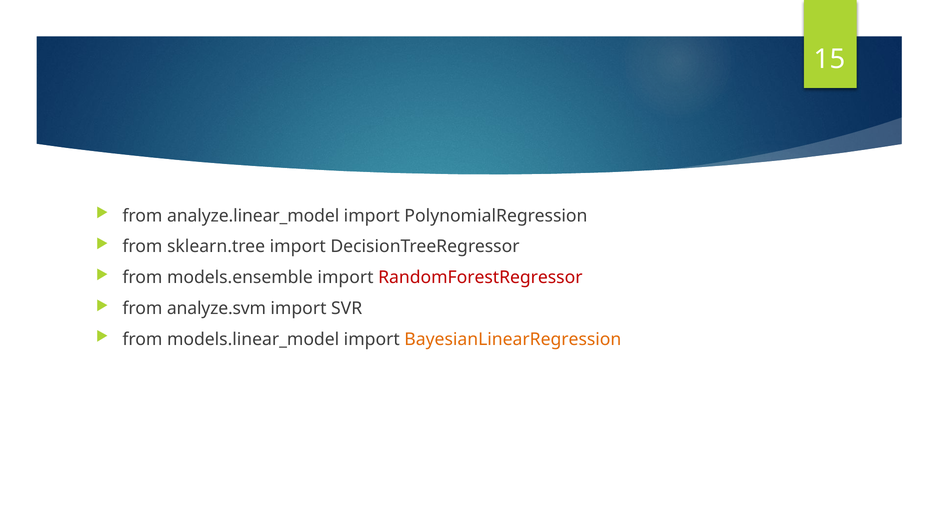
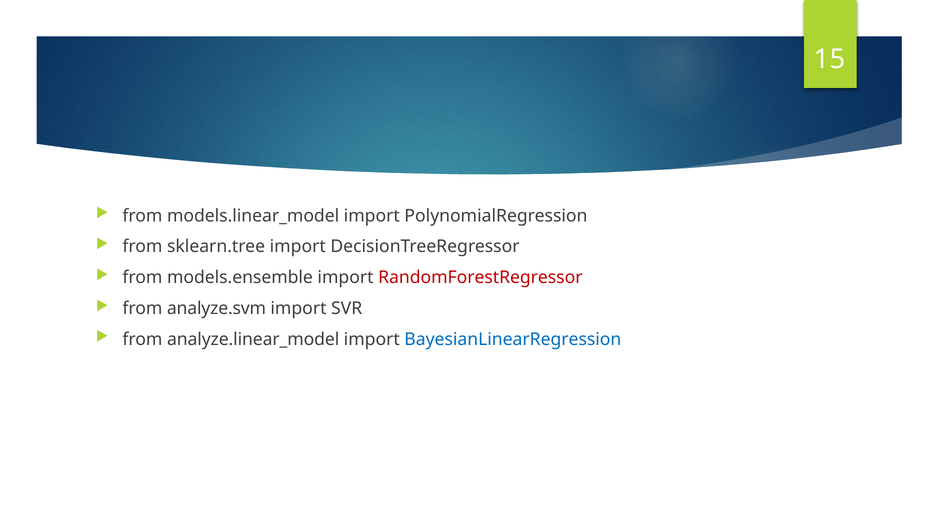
analyze.linear_model: analyze.linear_model -> models.linear_model (253, 216)
models.linear_model: models.linear_model -> analyze.linear_model (253, 339)
BayesianLinearRegression colour: orange -> blue (513, 339)
